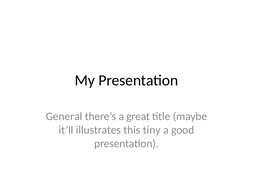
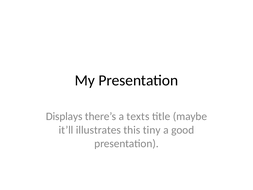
General: General -> Displays (64, 116)
great: great -> texts (138, 116)
